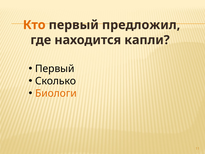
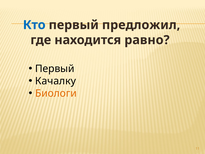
Кто colour: orange -> blue (34, 25)
капли: капли -> равно (147, 40)
Сколько: Сколько -> Качалку (55, 81)
